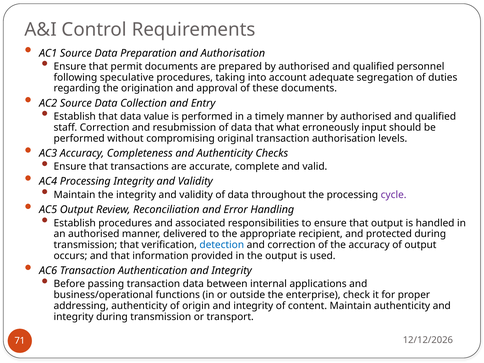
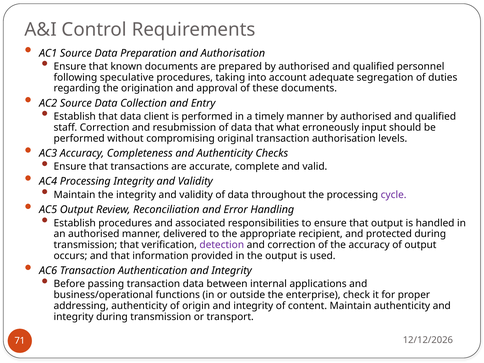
permit: permit -> known (126, 67)
value: value -> client (156, 117)
detection colour: blue -> purple (222, 245)
